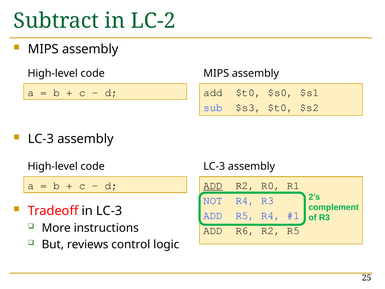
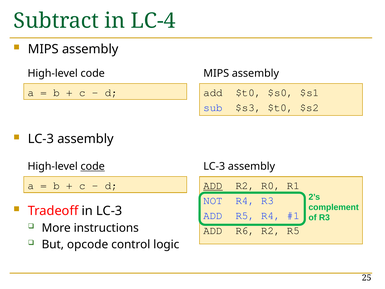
LC-2: LC-2 -> LC-4 (153, 21)
code underline: none -> present (93, 166)
reviews: reviews -> opcode (88, 244)
